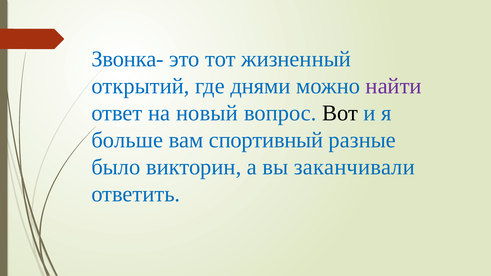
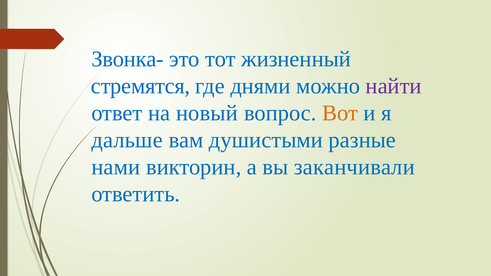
открытий: открытий -> стремятся (141, 86)
Вот colour: black -> orange (340, 113)
больше: больше -> дальше (127, 140)
спортивный: спортивный -> душистыми (266, 140)
было: было -> нами (116, 167)
